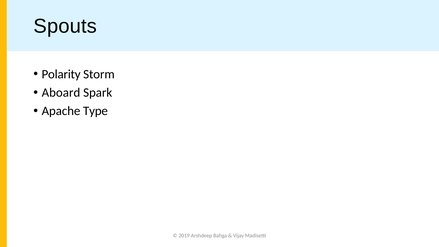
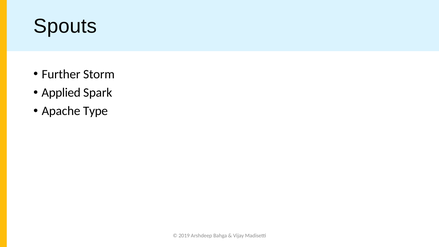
Polarity: Polarity -> Further (61, 74)
Aboard: Aboard -> Applied (61, 93)
